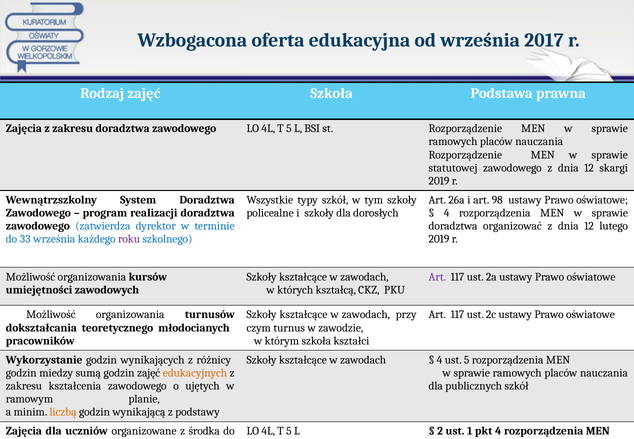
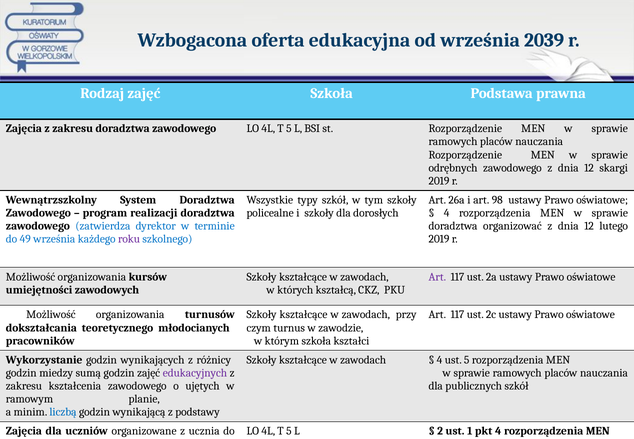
2017: 2017 -> 2039 (544, 40)
statutowej: statutowej -> odrębnych (453, 168)
33: 33 -> 49 (25, 239)
edukacyjnych colour: orange -> purple (195, 373)
liczbą colour: orange -> blue (63, 412)
środka: środka -> ucznia (204, 431)
